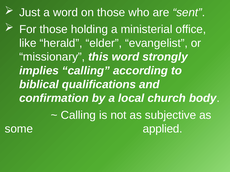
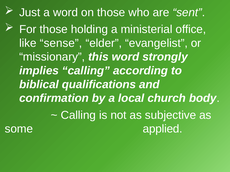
herald: herald -> sense (61, 43)
